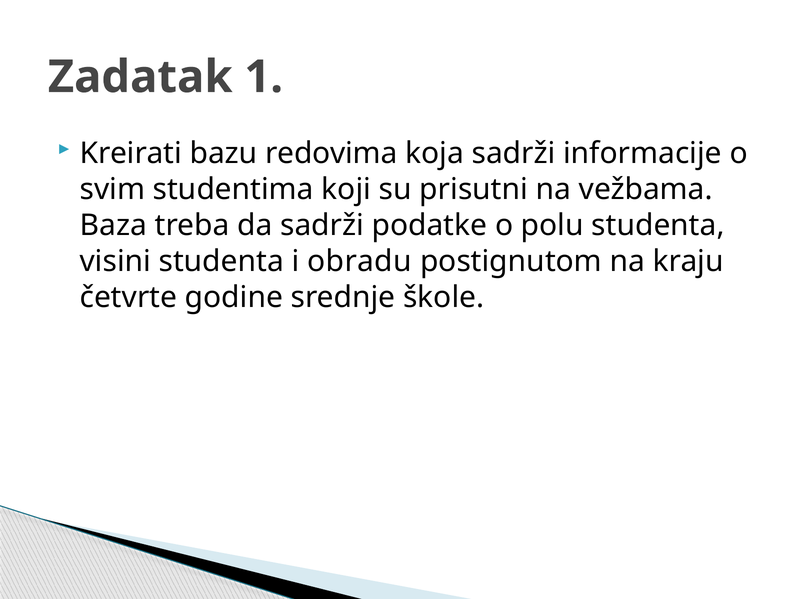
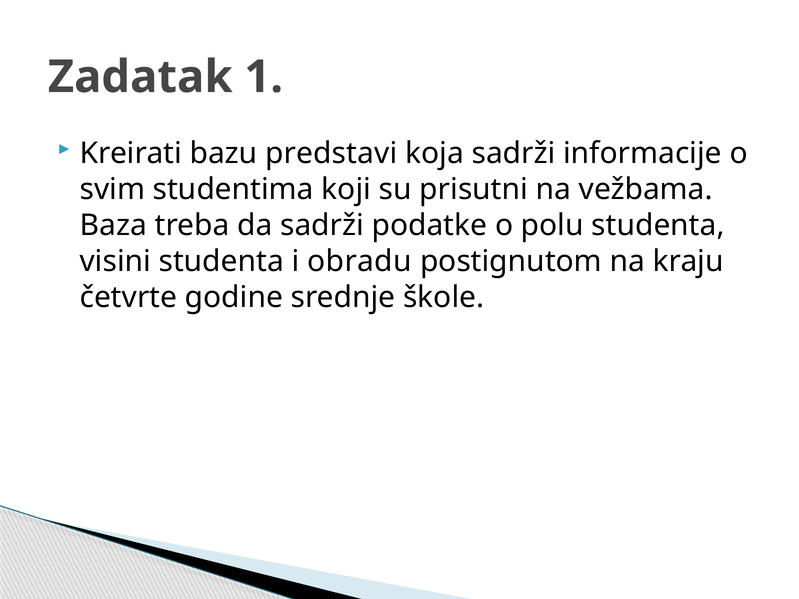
redovima: redovima -> predstavi (331, 153)
